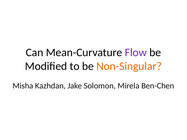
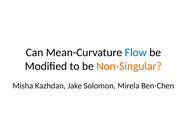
Flow colour: purple -> blue (136, 53)
